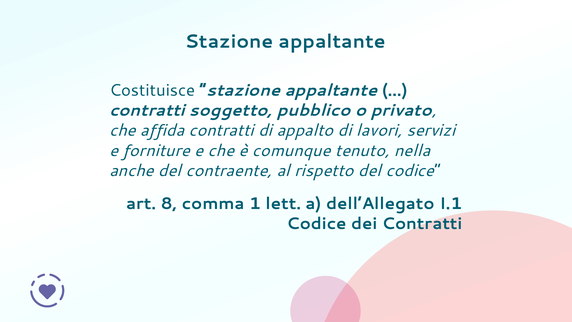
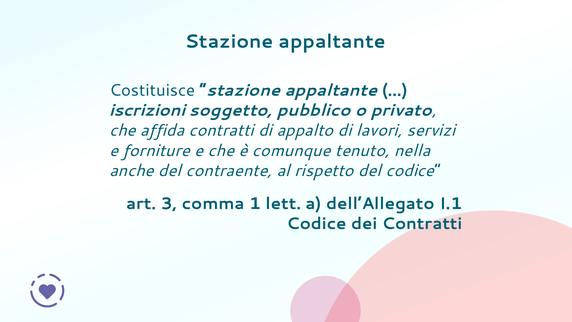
contratti: contratti -> iscrizioni (147, 110)
8: 8 -> 3 (169, 204)
